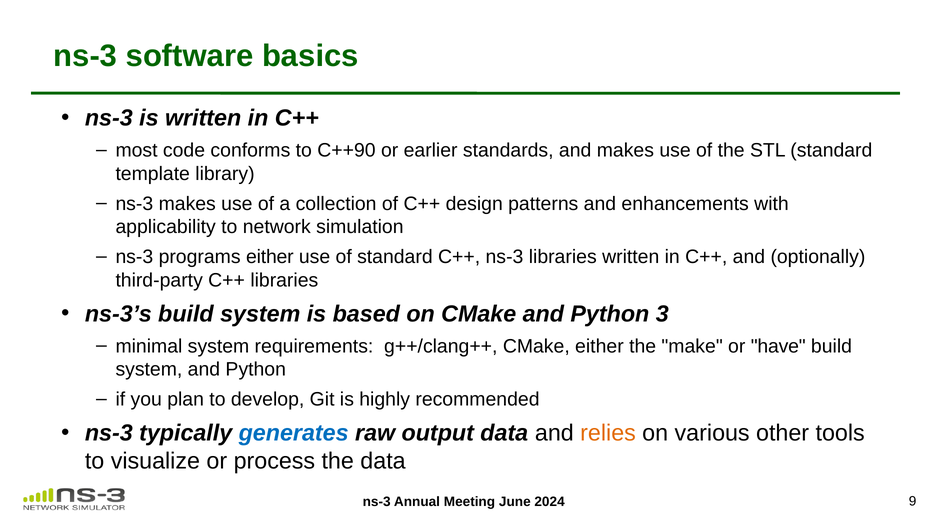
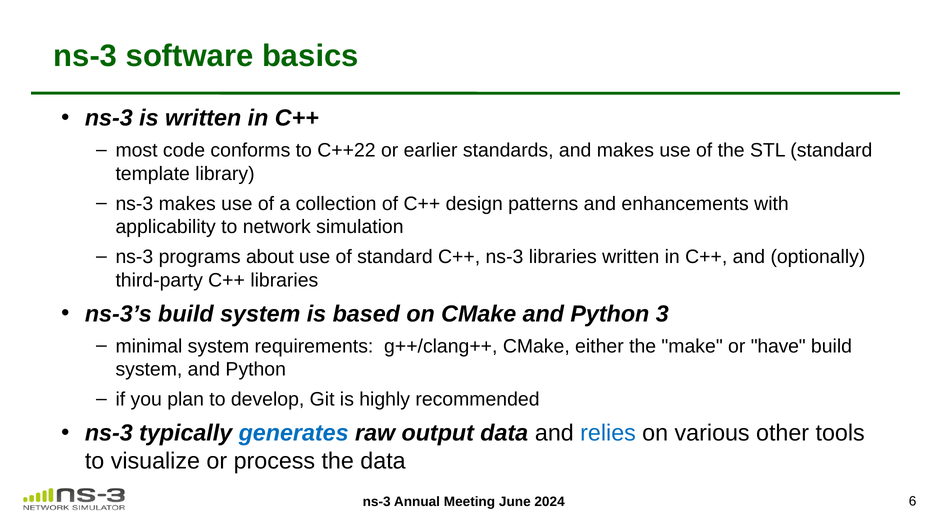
C++90: C++90 -> C++22 (346, 150)
programs either: either -> about (270, 257)
relies colour: orange -> blue (608, 433)
9: 9 -> 6 (913, 501)
